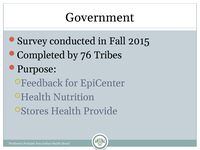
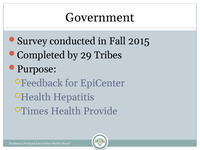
76: 76 -> 29 (86, 55)
Nutrition: Nutrition -> Hepatitis (74, 97)
Stores: Stores -> Times (35, 111)
